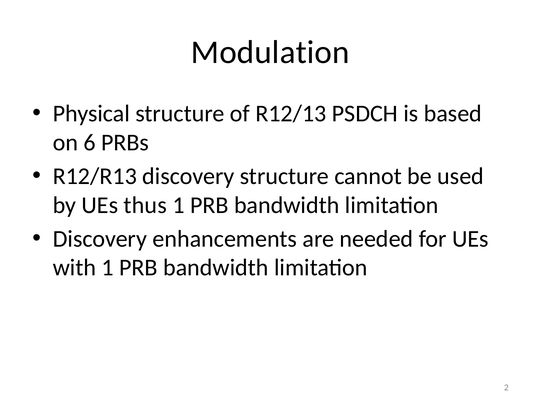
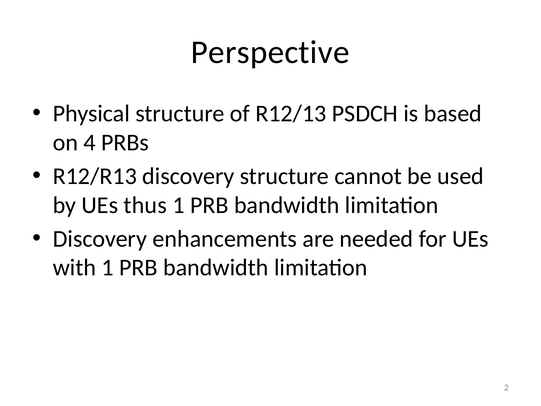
Modulation: Modulation -> Perspective (270, 52)
6: 6 -> 4 (90, 142)
